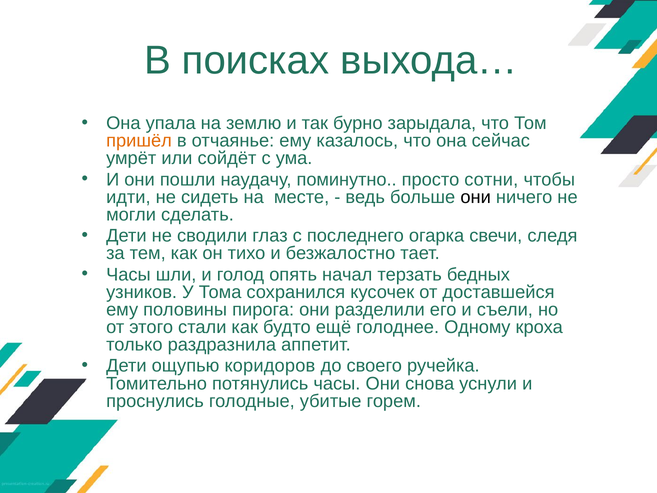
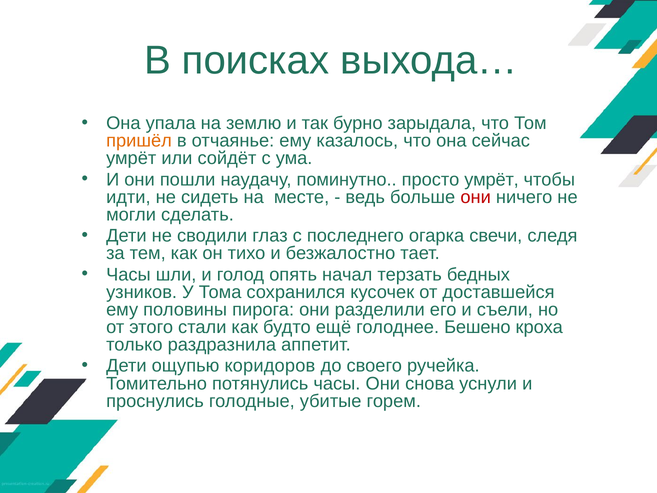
просто сотни: сотни -> умрёт (491, 179)
они colour: black -> red (476, 197)
Одному: Одному -> Бешено (477, 327)
